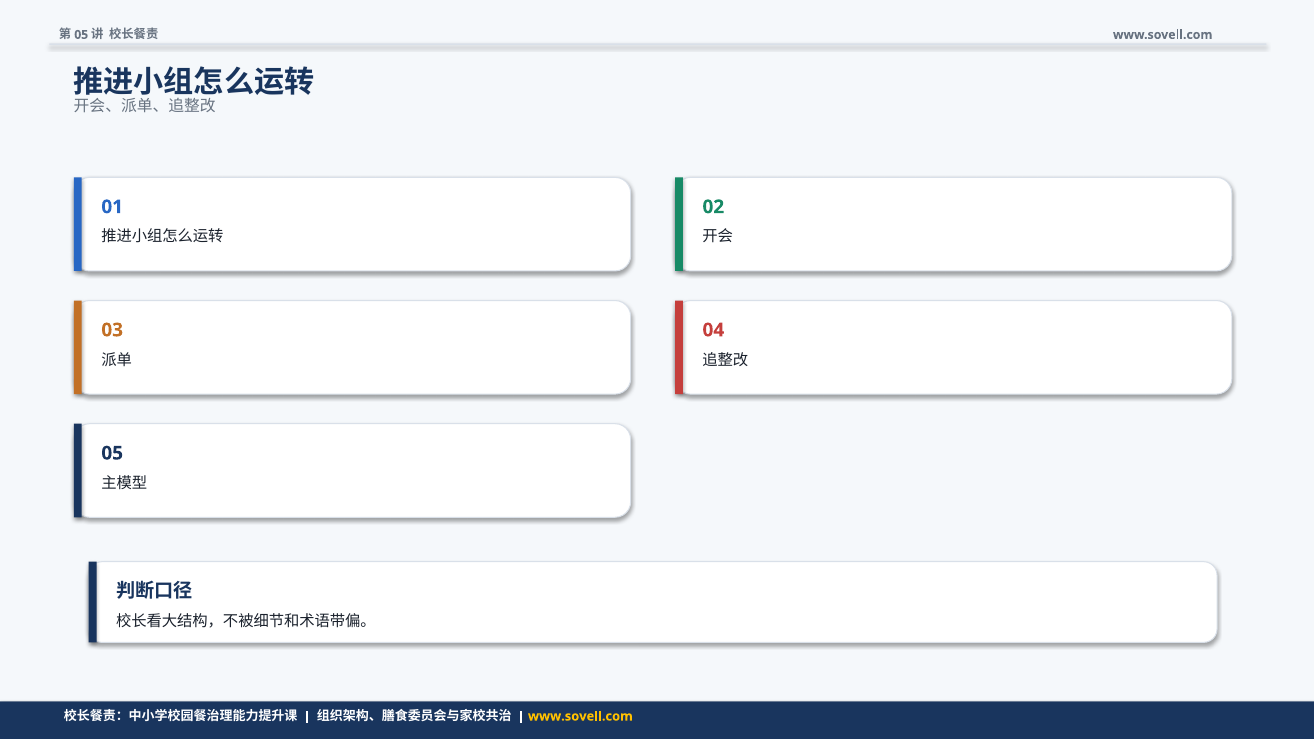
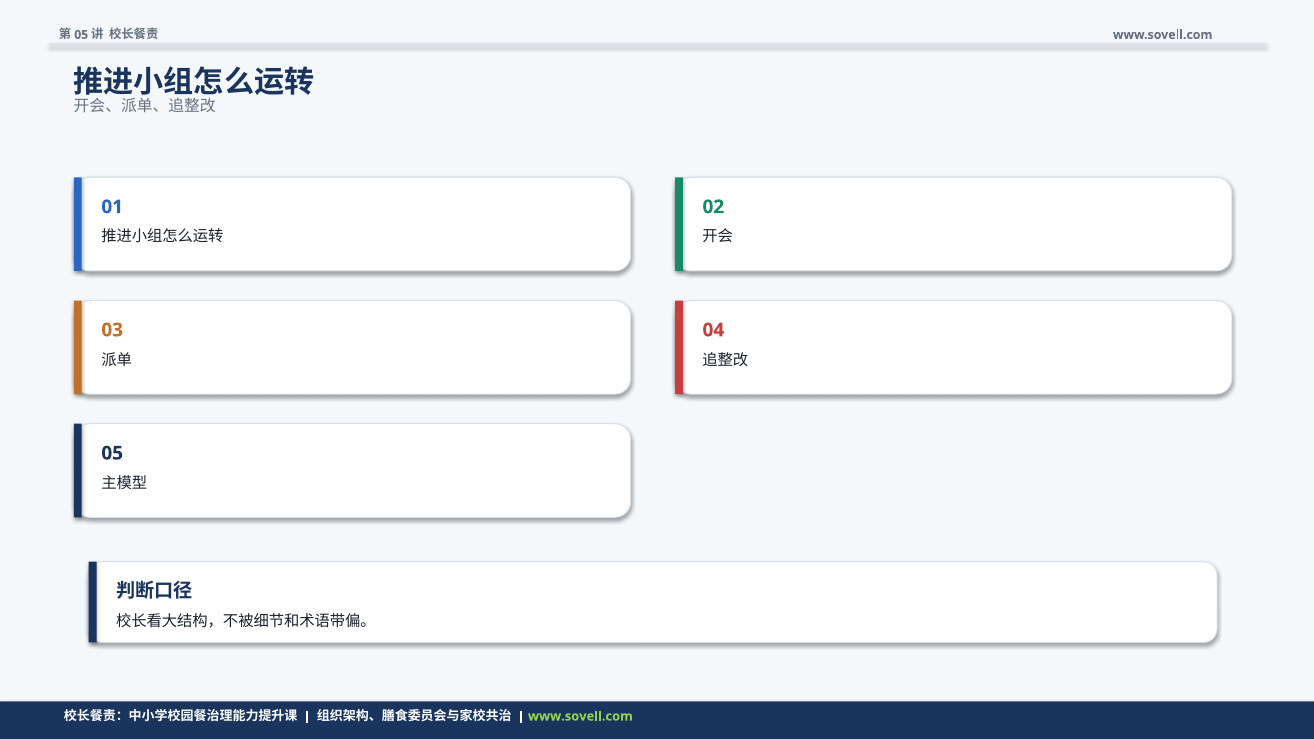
www.sovell.com colour: yellow -> light green (580, 716)
